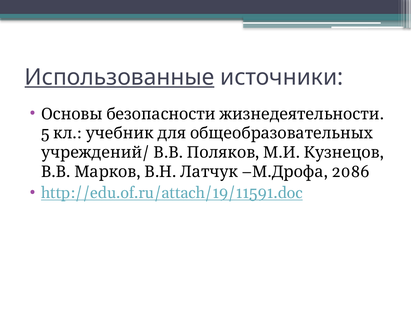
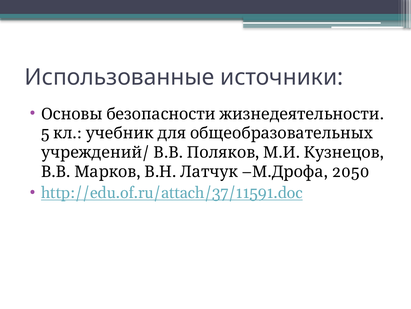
Использованные underline: present -> none (119, 77)
2086: 2086 -> 2050 (351, 171)
http://edu.of.ru/attach/19/11591.doc: http://edu.of.ru/attach/19/11591.doc -> http://edu.of.ru/attach/37/11591.doc (172, 192)
